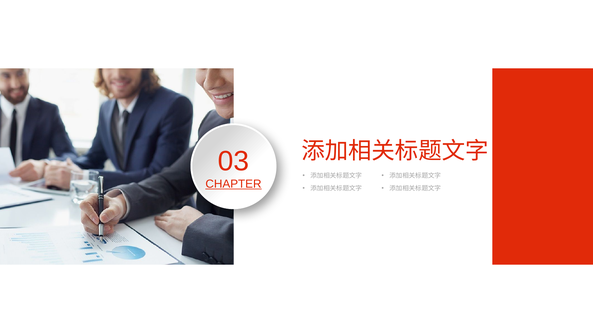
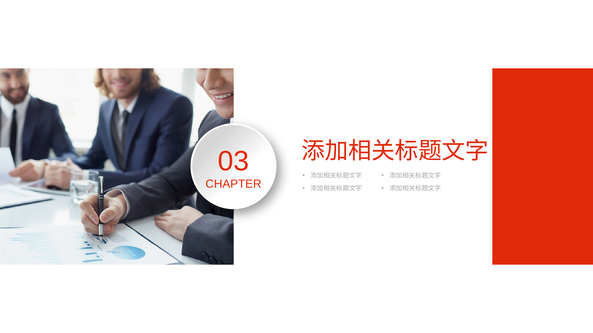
CHAPTER underline: present -> none (234, 184)
